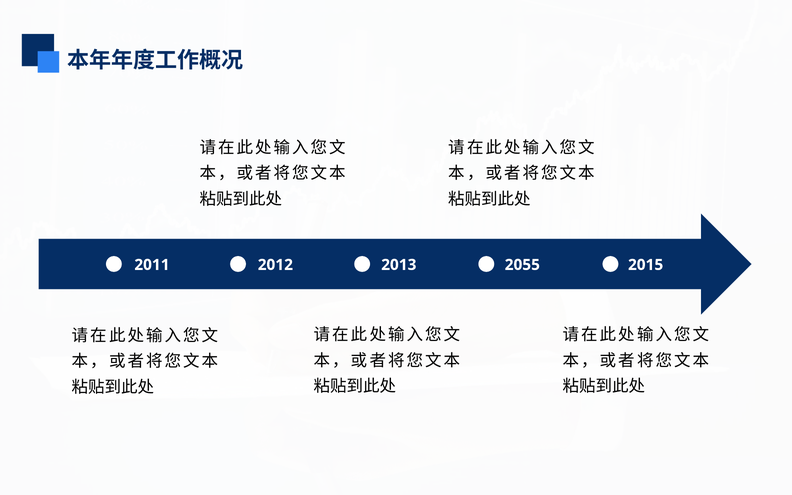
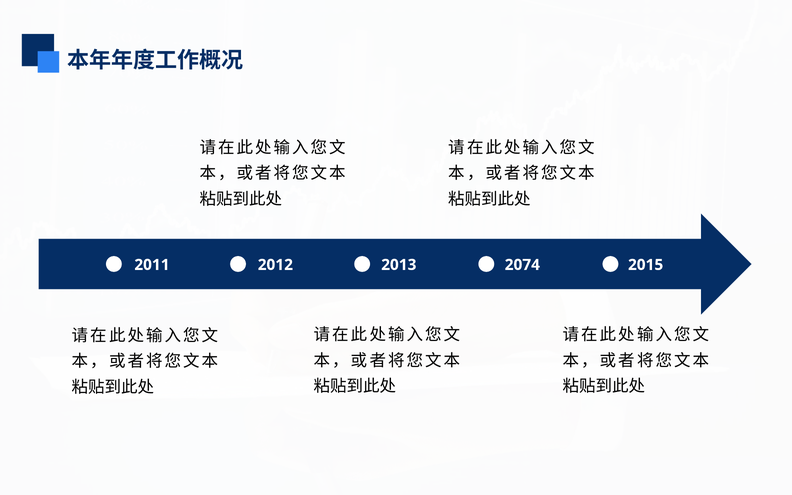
2055: 2055 -> 2074 (522, 265)
